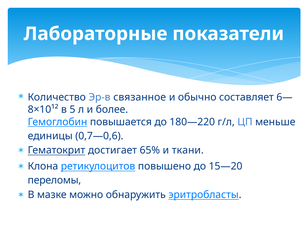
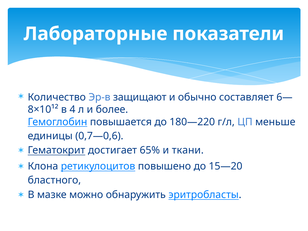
связанное: связанное -> защищают (140, 97)
5: 5 -> 4 (72, 110)
переломы: переломы -> бластного (54, 180)
